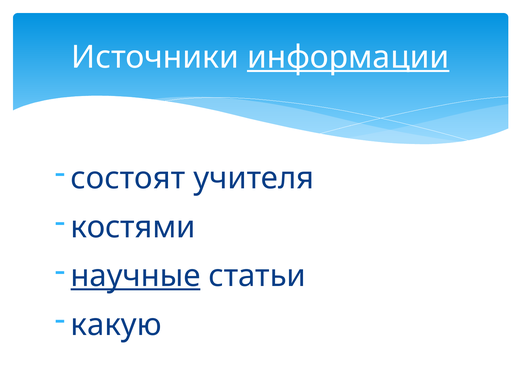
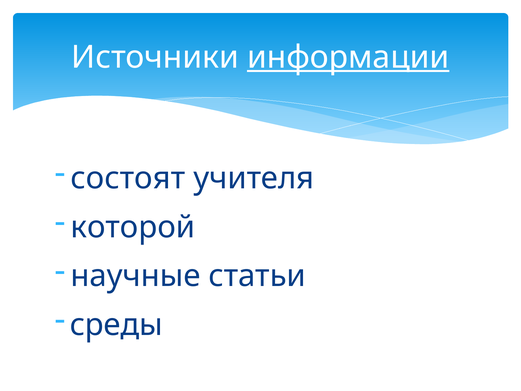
костями: костями -> которой (133, 227)
научные underline: present -> none (136, 276)
какую: какую -> среды (116, 325)
